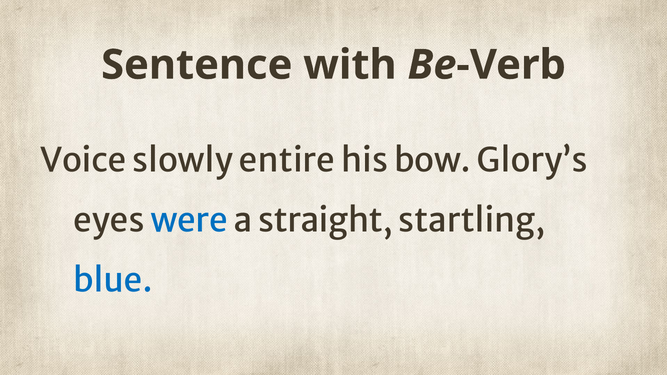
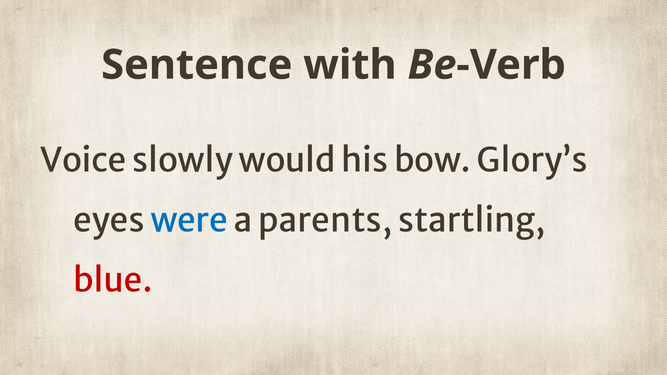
entire: entire -> would (287, 161)
straight: straight -> parents (325, 221)
blue colour: blue -> red (113, 281)
